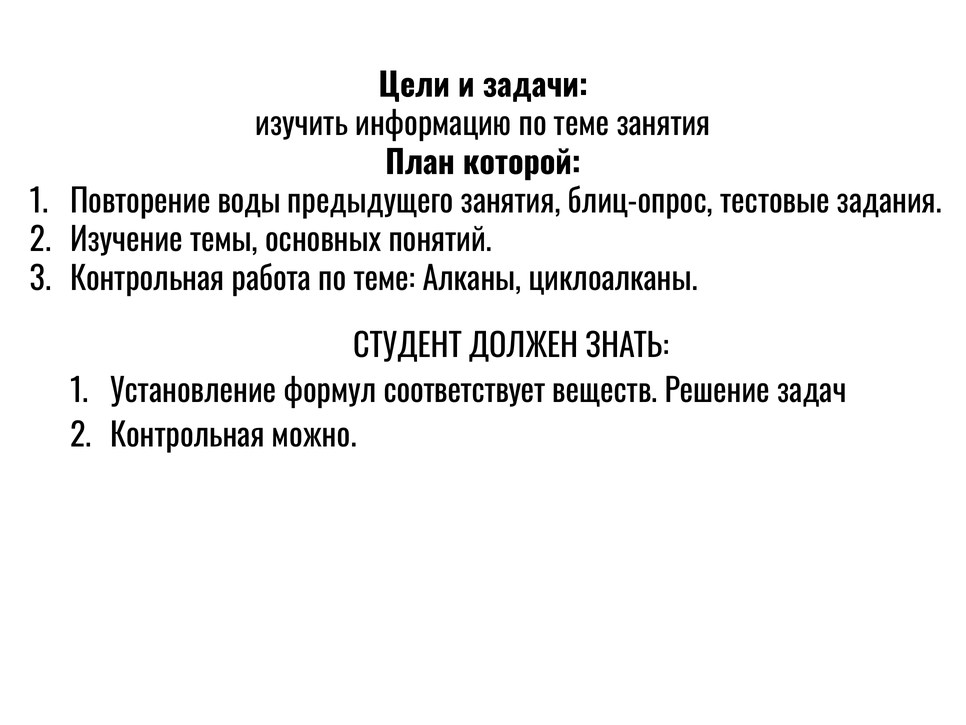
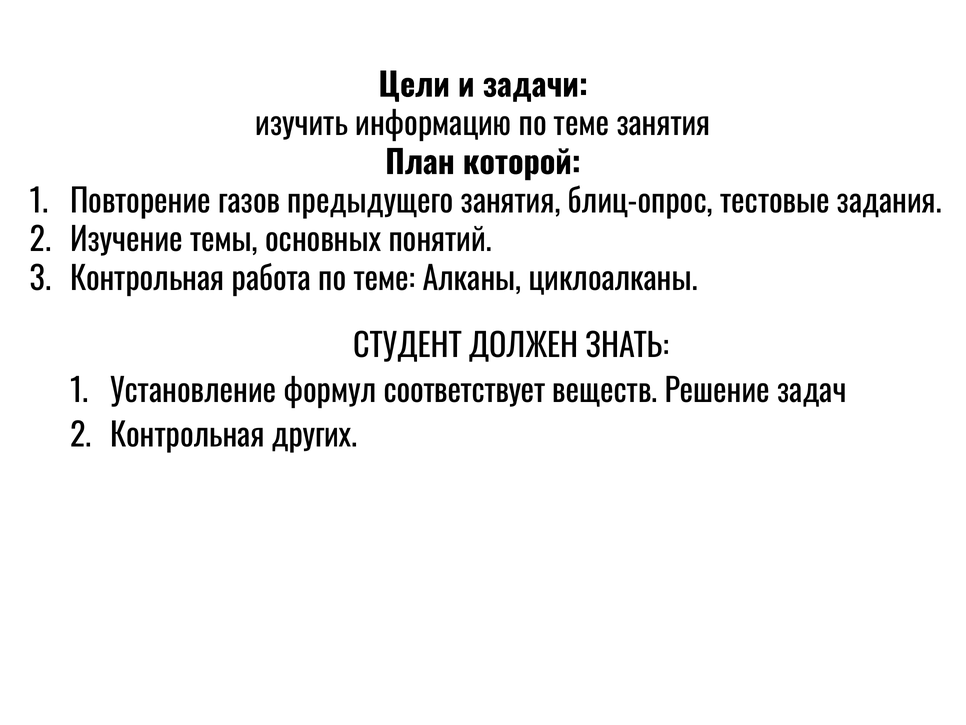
воды: воды -> газов (249, 202)
можно: можно -> других (315, 436)
